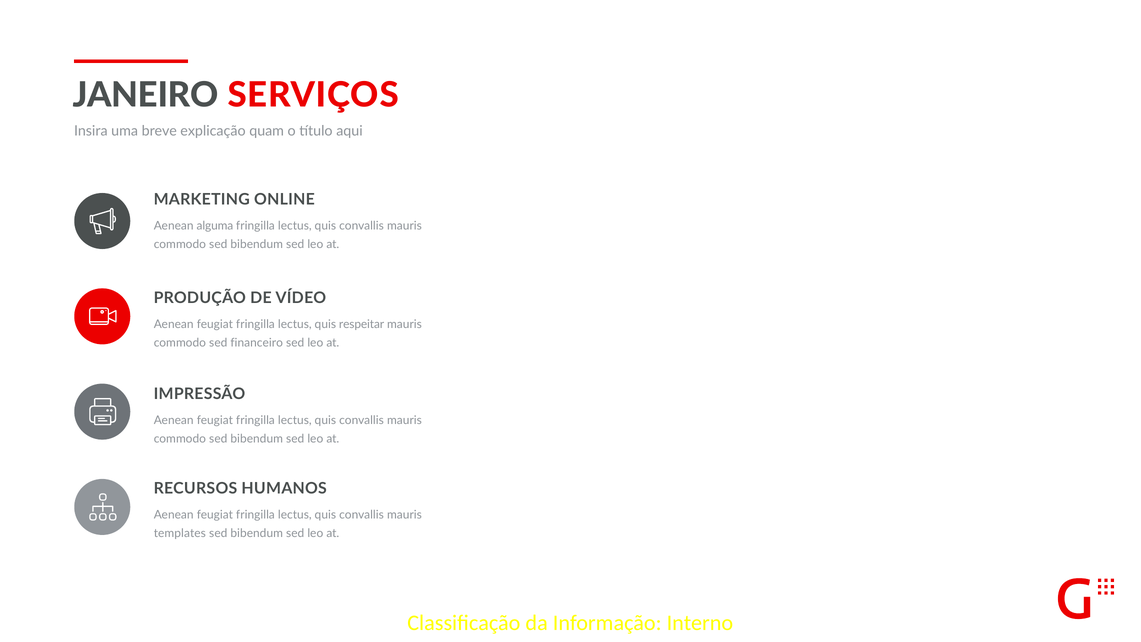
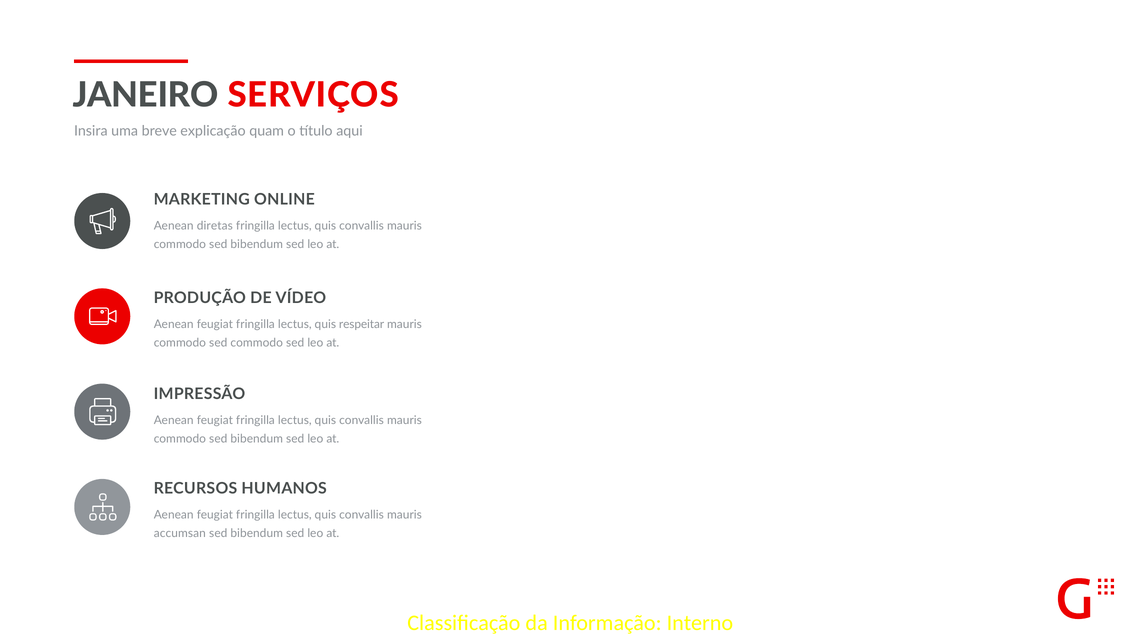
alguma: alguma -> diretas (215, 226)
sed financeiro: financeiro -> commodo (257, 343)
templates: templates -> accumsan (180, 533)
